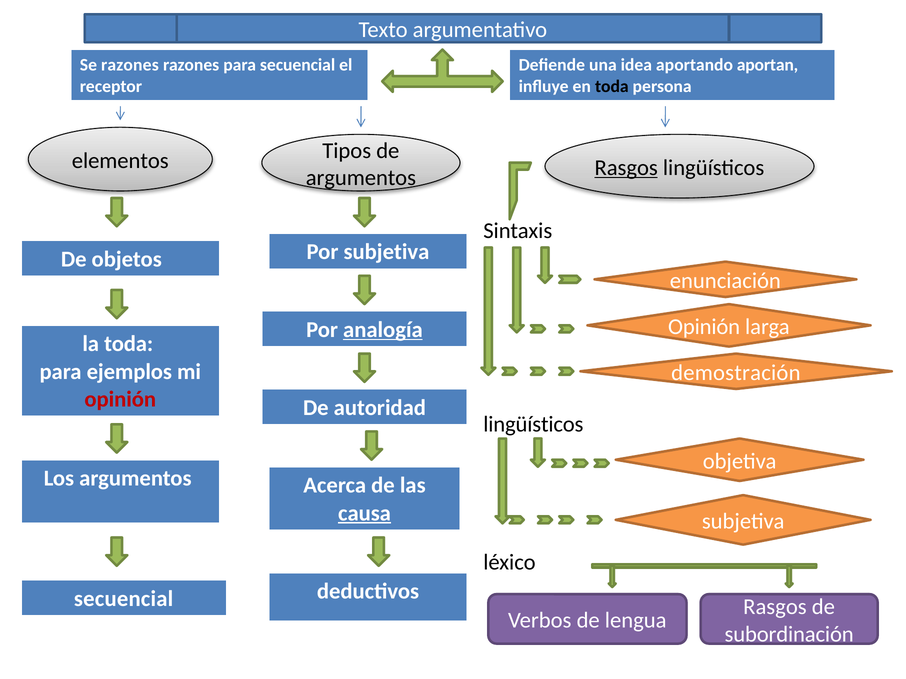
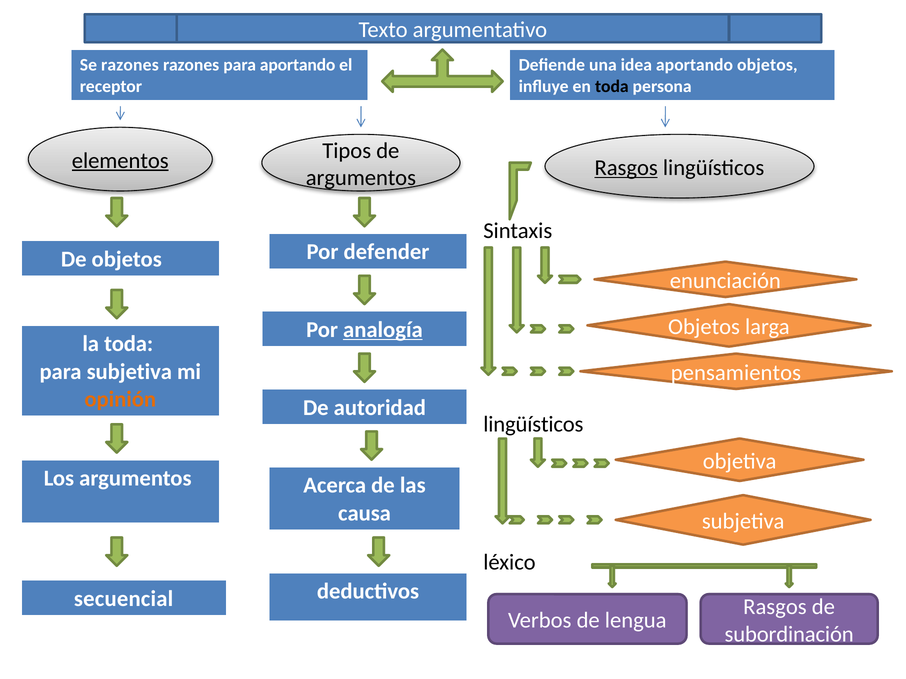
para secuencial: secuencial -> aportando (298, 65)
aportando aportan: aportan -> objetos (767, 65)
elementos underline: none -> present (120, 161)
Por subjetiva: subjetiva -> defender (386, 252)
Opinión: Opinión -> Objetos (704, 327)
para ejemplos: ejemplos -> subjetiva (129, 372)
demostración: demostración -> pensamientos (736, 373)
opinión colour: red -> orange (120, 400)
causa underline: present -> none (365, 513)
